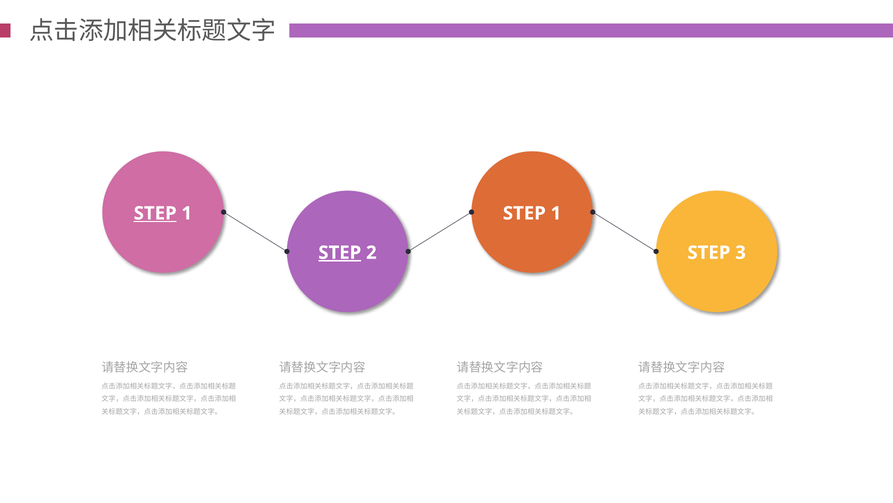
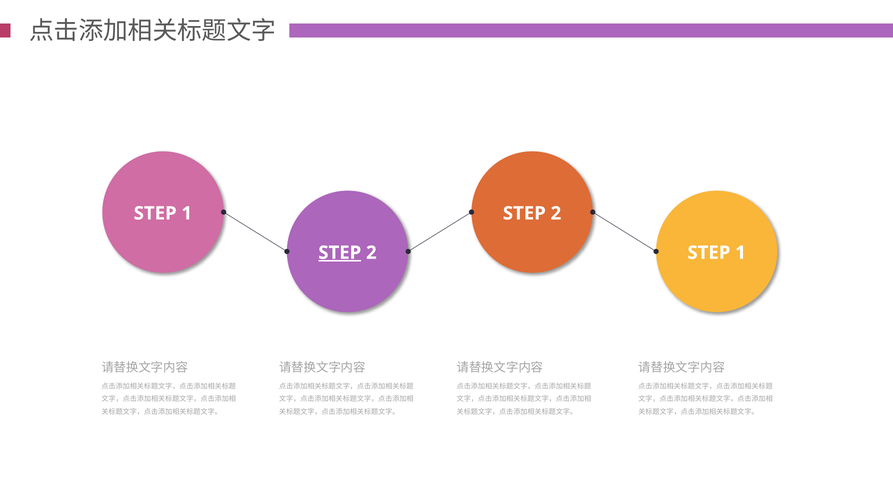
STEP underline: present -> none (155, 213)
1: 1 -> 2 (556, 213)
3: 3 -> 1 (741, 252)
